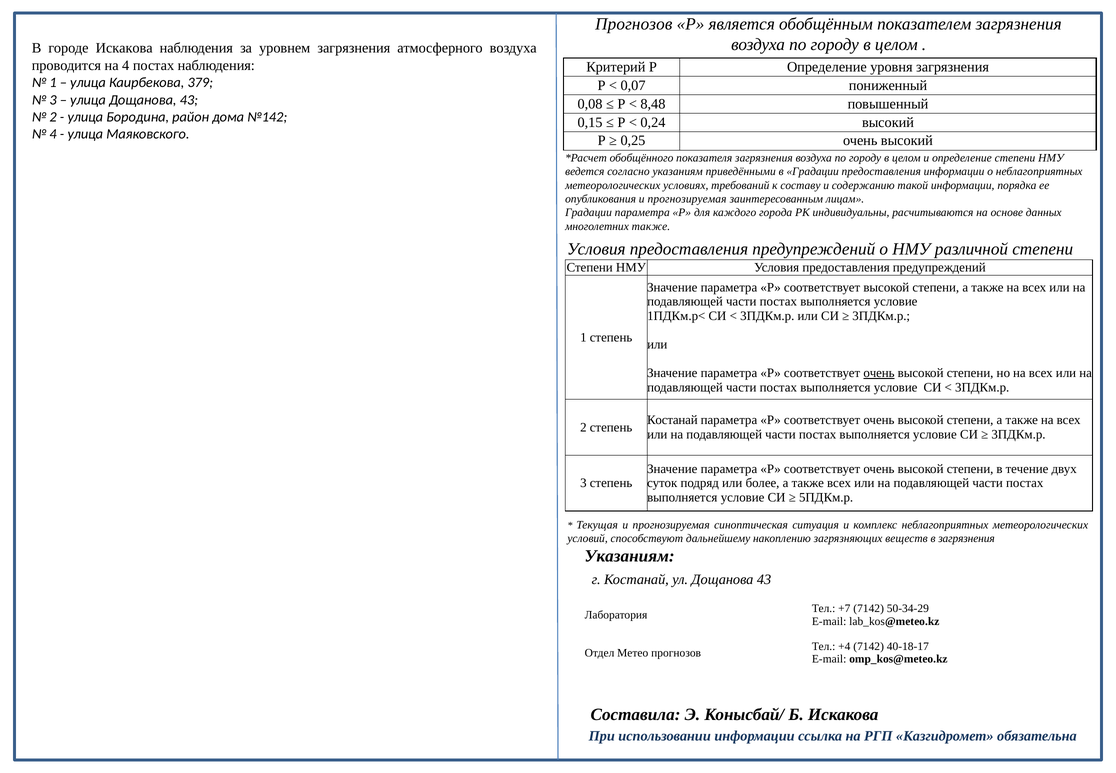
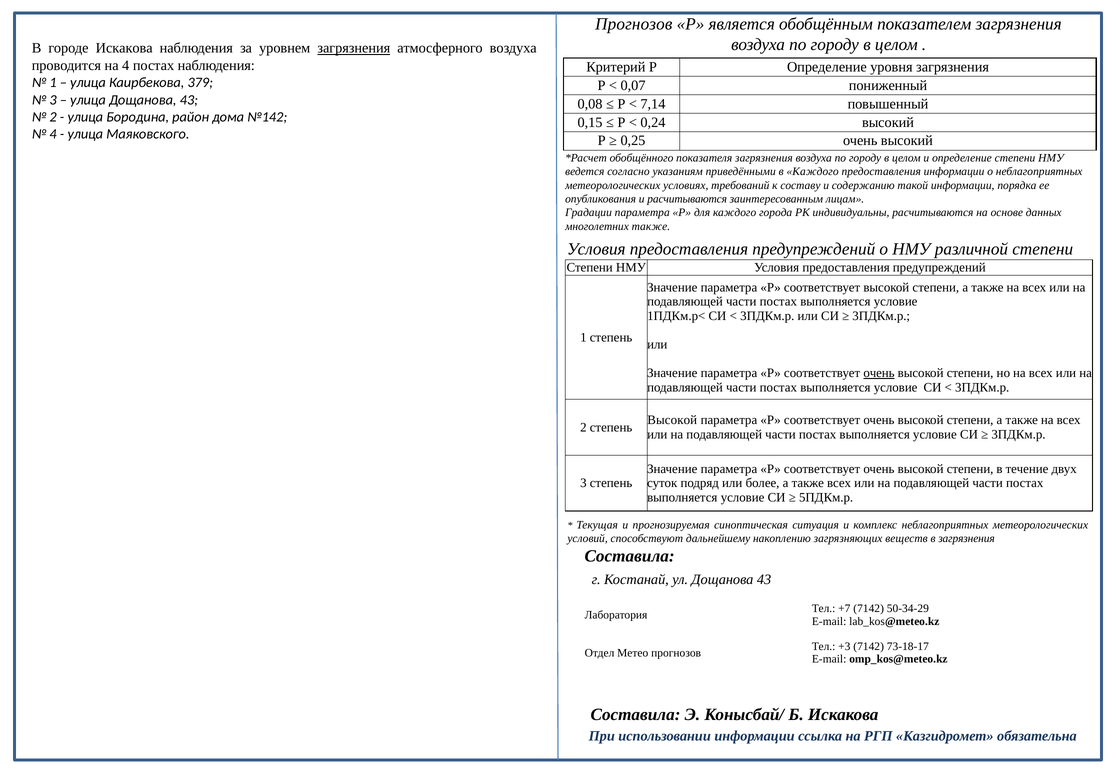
загрязнения underline: none -> present (354, 48)
8,48: 8,48 -> 7,14 (653, 104)
в Градации: Градации -> Каждого (813, 171)
опубликования и прогнозируемая: прогнозируемая -> расчитываются (687, 199)
Костанай: Костанай -> Высокой (672, 420)
Указаниям: Указаниям -> Составила (630, 556)
+4: +4 -> +3 (844, 646)
40-18-17: 40-18-17 -> 73-18-17 (908, 646)
